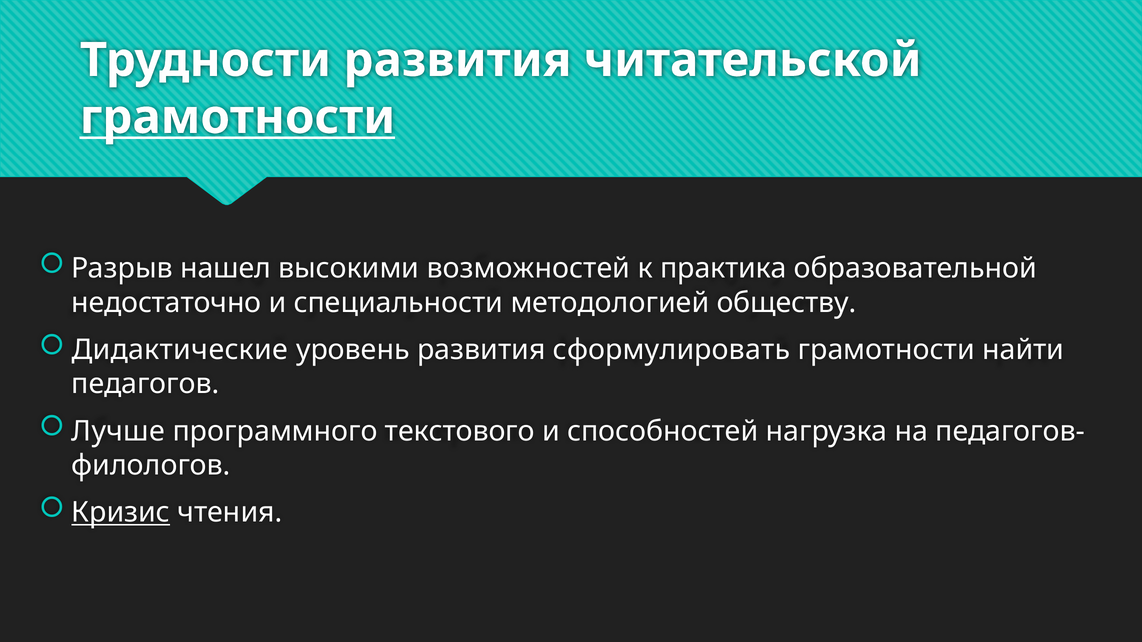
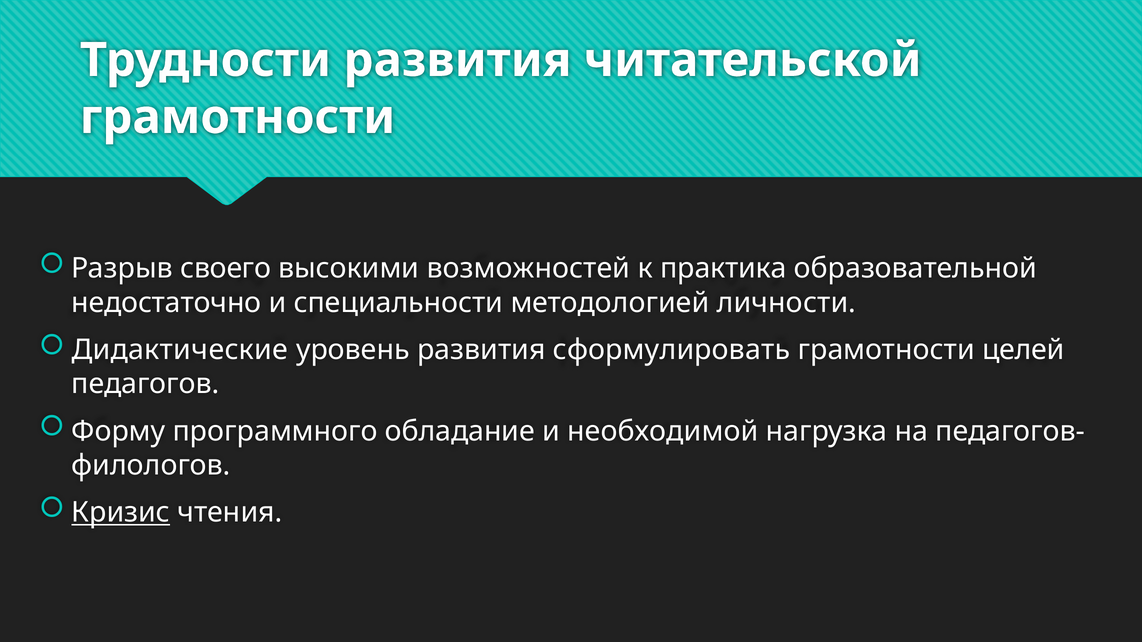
грамотности underline: present -> none (237, 117)
нашел: нашел -> своего (226, 269)
обществу: обществу -> личности (786, 303)
найти: найти -> целей (1023, 350)
Лучше: Лучше -> Форму (118, 431)
текстового: текстового -> обладание (460, 431)
способностей: способностей -> необходимой (663, 431)
